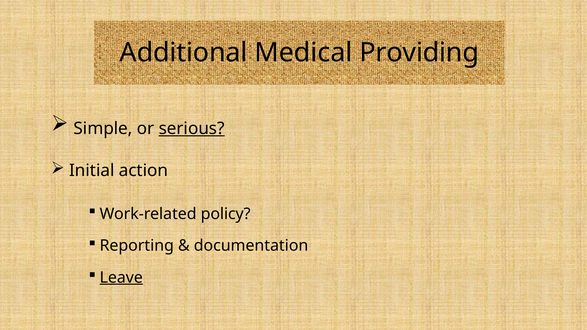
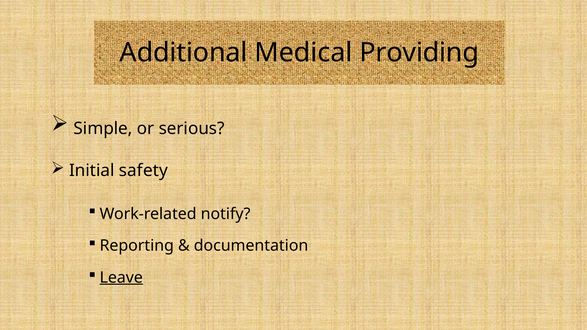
serious underline: present -> none (192, 129)
action: action -> safety (143, 171)
policy: policy -> notify (226, 214)
